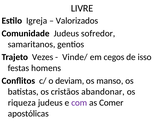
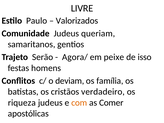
Igreja: Igreja -> Paulo (37, 21)
sofredor: sofredor -> queriam (98, 33)
Vezes: Vezes -> Serão (43, 57)
Vinde/: Vinde/ -> Agora/ (75, 57)
cegos: cegos -> peixe (114, 57)
manso: manso -> família (110, 81)
abandonar: abandonar -> verdadeiro (103, 92)
com colour: purple -> orange (79, 103)
